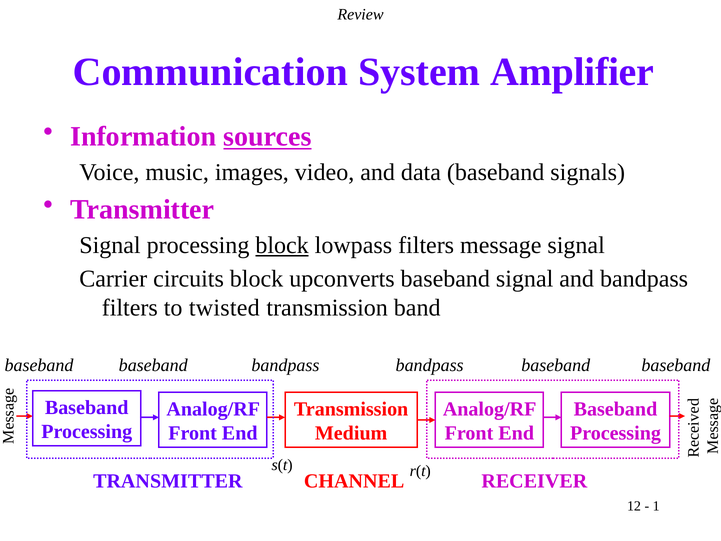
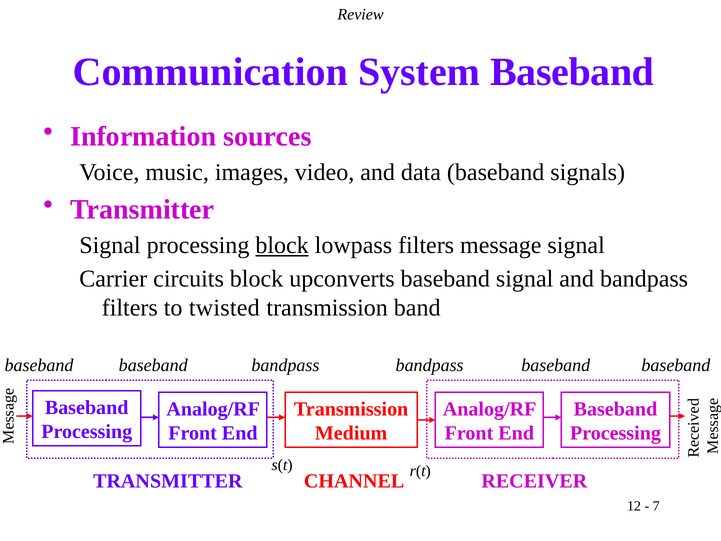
System Amplifier: Amplifier -> Baseband (572, 72)
sources underline: present -> none (267, 137)
1: 1 -> 7 (656, 506)
